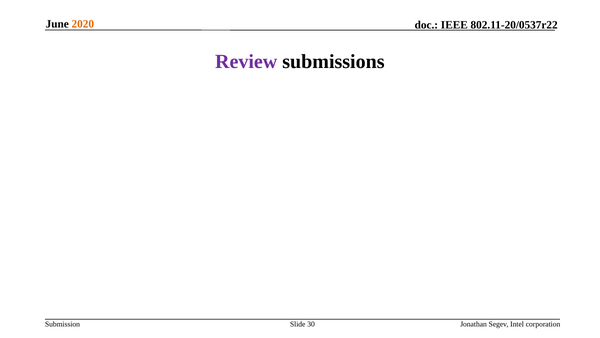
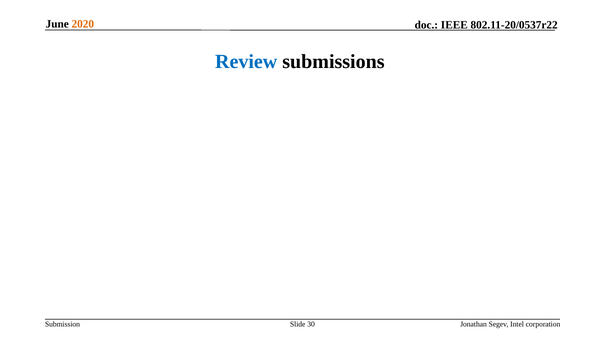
Review colour: purple -> blue (246, 61)
